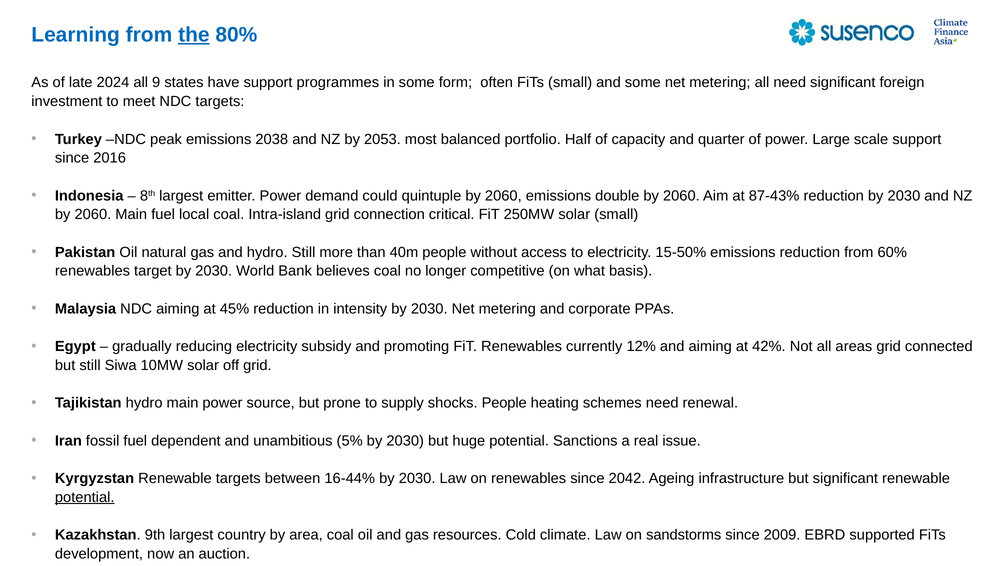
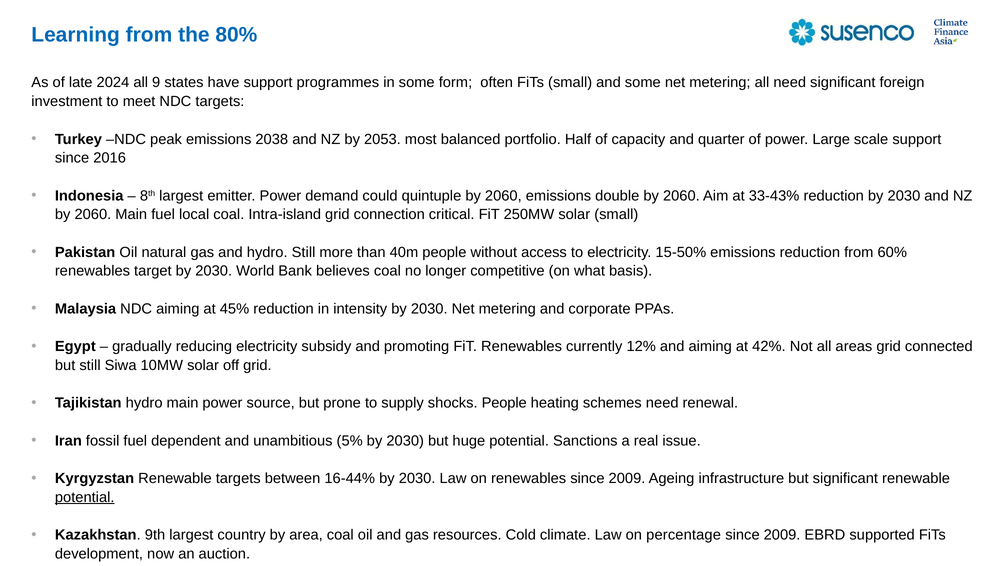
the underline: present -> none (194, 35)
87-43%: 87-43% -> 33-43% (774, 196)
renewables since 2042: 2042 -> 2009 (627, 478)
sandstorms: sandstorms -> percentage (684, 535)
